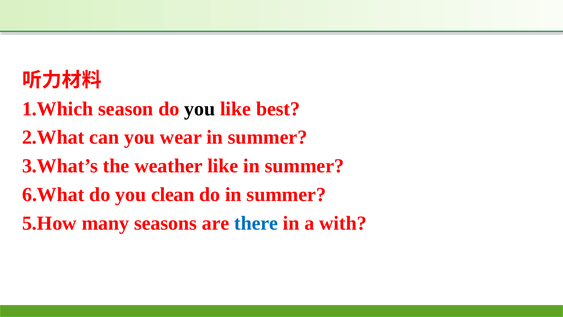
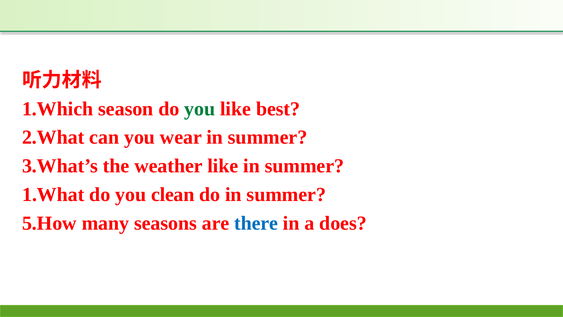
you colour: black -> green (200, 109)
6.What: 6.What -> 1.What (53, 194)
with: with -> does (343, 223)
